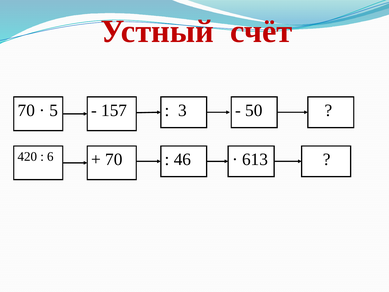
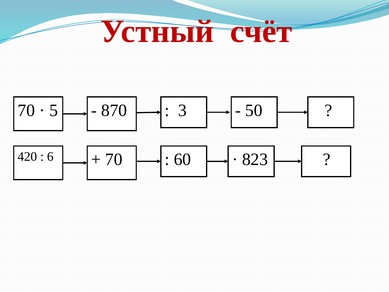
157: 157 -> 870 (114, 110)
46: 46 -> 60 (182, 159)
613: 613 -> 823 (255, 159)
